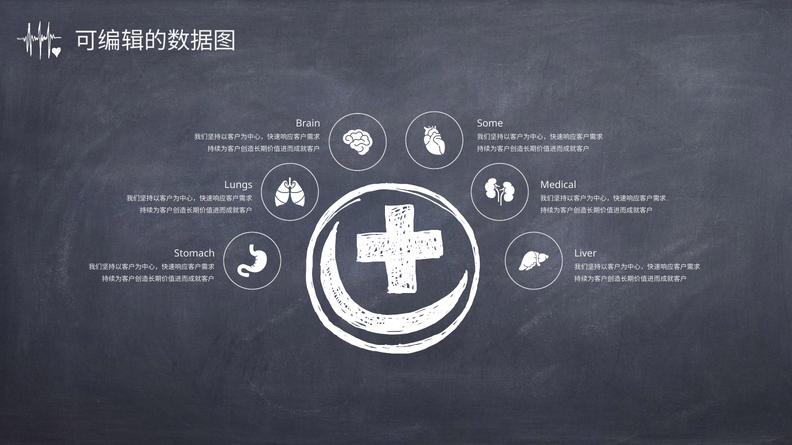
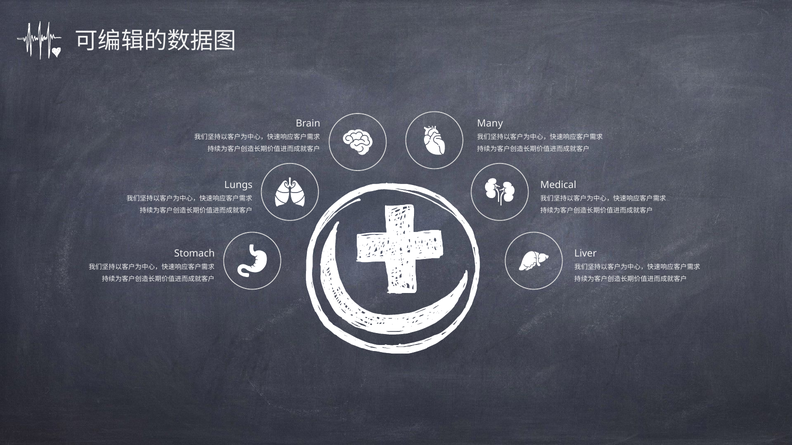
Some: Some -> Many (490, 124)
